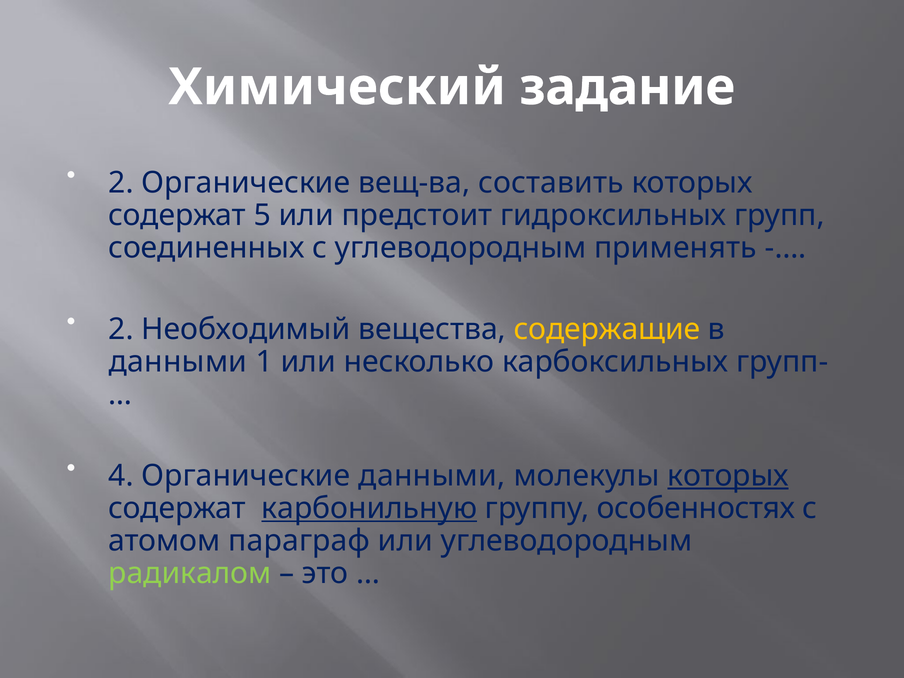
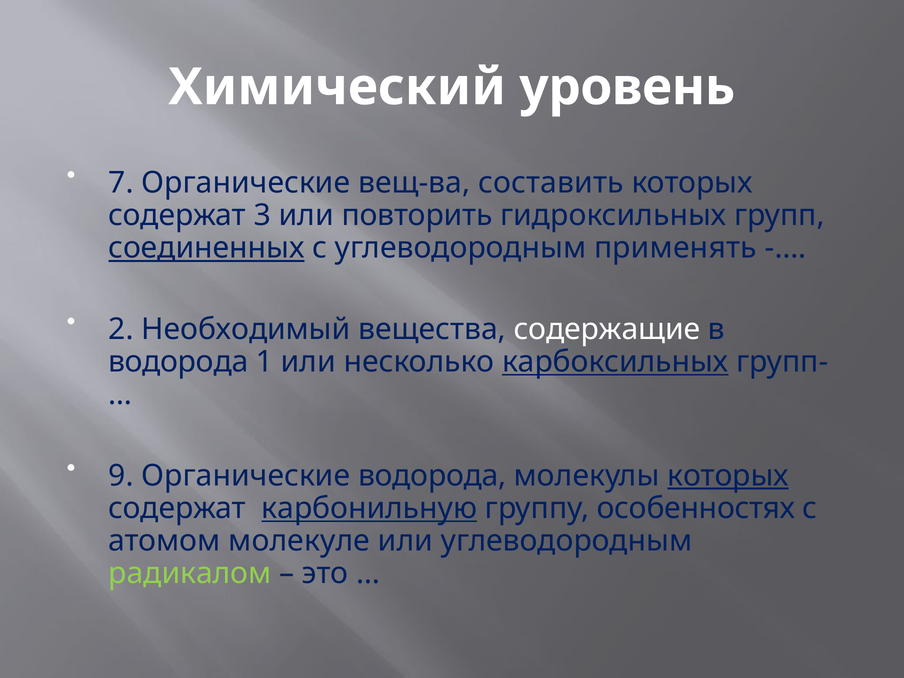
задание: задание -> уровень (627, 87)
2: 2 -> 7 (121, 183)
5: 5 -> 3 (262, 215)
предстоит: предстоит -> повторить (417, 215)
соединенных underline: none -> present (206, 248)
содержащие colour: yellow -> white (607, 329)
данными: данными -> водорода (178, 362)
карбоксильных underline: none -> present (615, 362)
4: 4 -> 9 (121, 476)
Органические данными: данными -> водорода (432, 476)
параграф: параграф -> молекуле (299, 541)
